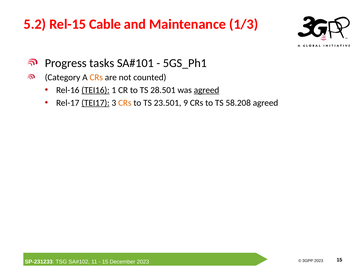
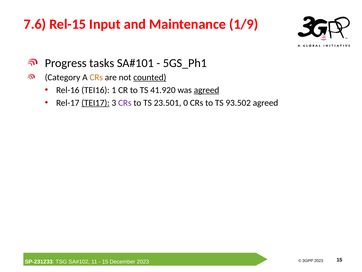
5.2: 5.2 -> 7.6 (35, 24)
Cable: Cable -> Input (105, 24)
1/3: 1/3 -> 1/9 (244, 24)
counted underline: none -> present (150, 77)
TEI16 underline: present -> none (95, 90)
28.501: 28.501 -> 41.920 (163, 90)
CRs colour: orange -> purple (125, 103)
9: 9 -> 0 (186, 103)
58.208: 58.208 -> 93.502 (238, 103)
